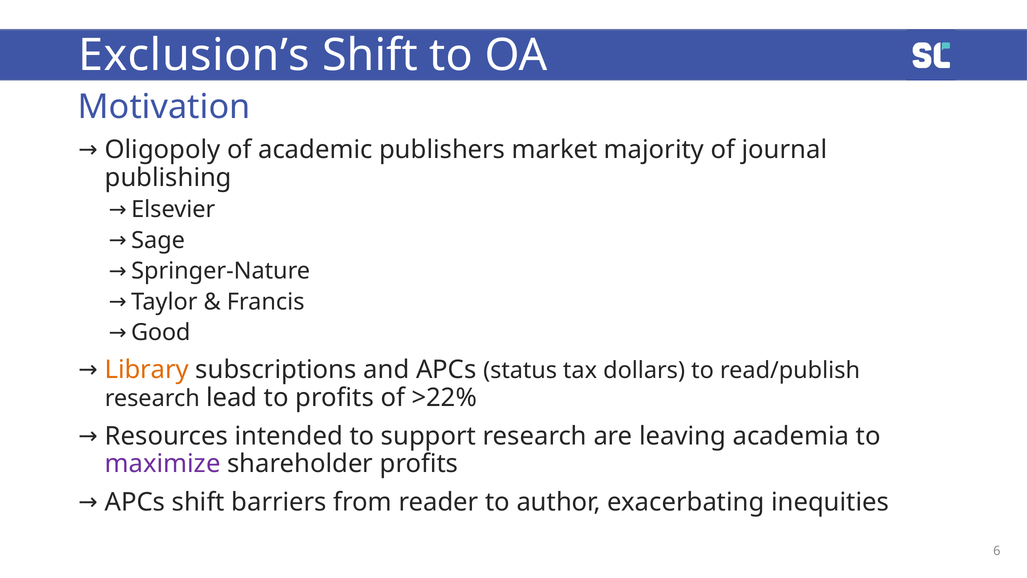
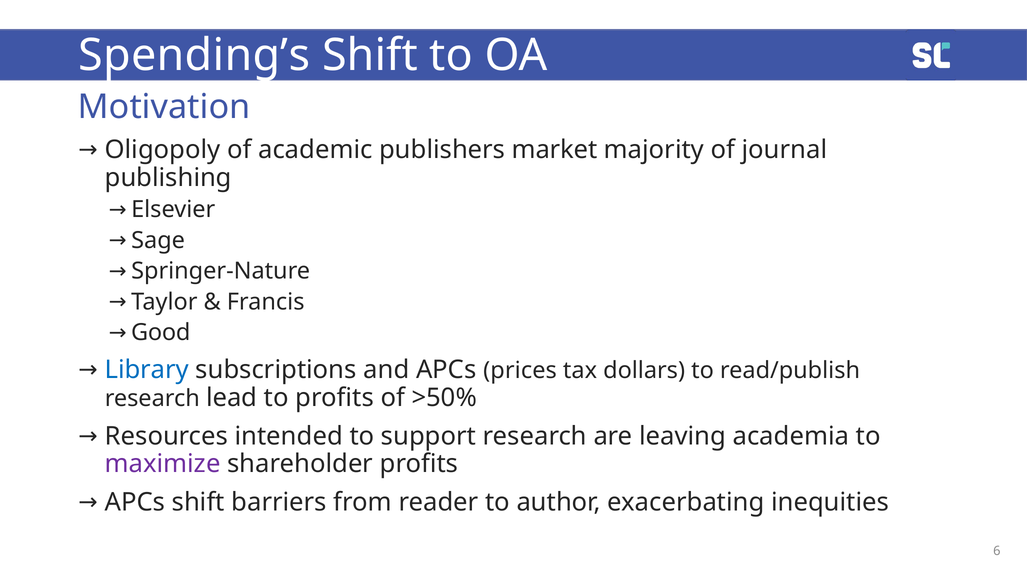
Exclusion’s: Exclusion’s -> Spending’s (194, 56)
Library colour: orange -> blue (147, 370)
status: status -> prices (520, 370)
>22%: >22% -> >50% (444, 397)
